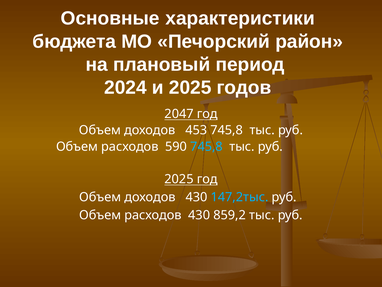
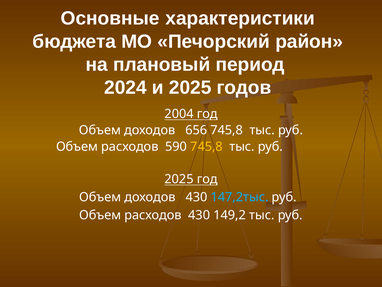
2047: 2047 -> 2004 (179, 114)
453: 453 -> 656 (196, 130)
745,8 colour: light blue -> yellow (206, 146)
859,2: 859,2 -> 149,2 (230, 215)
